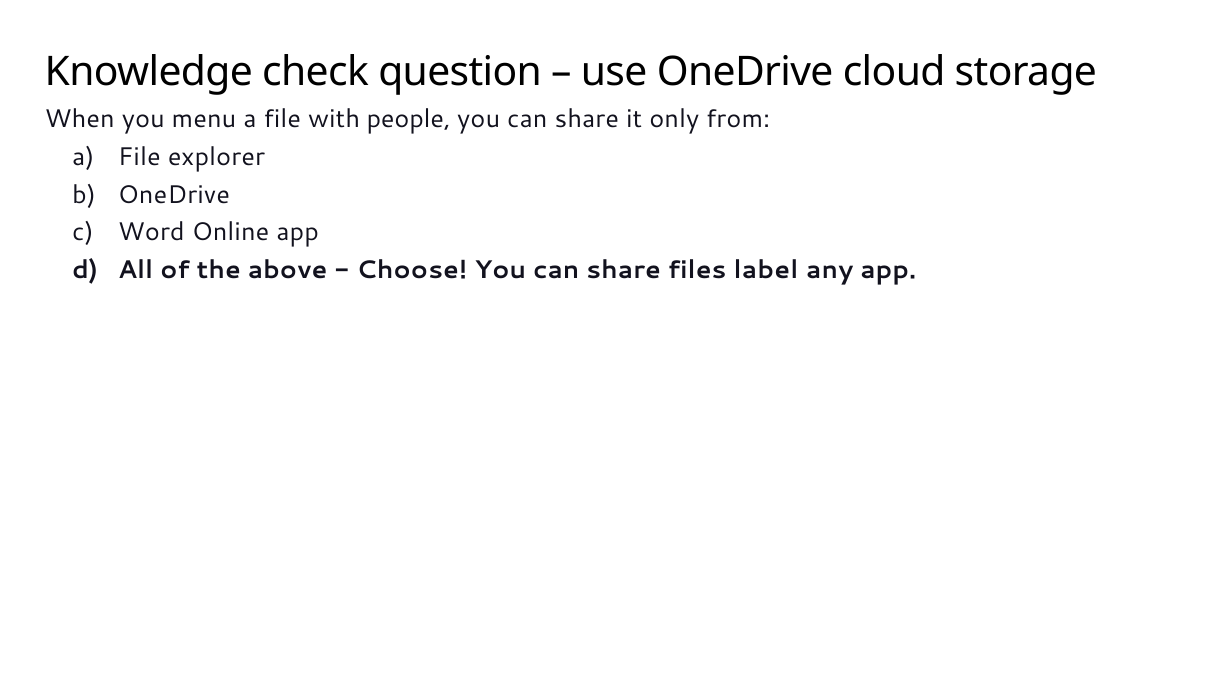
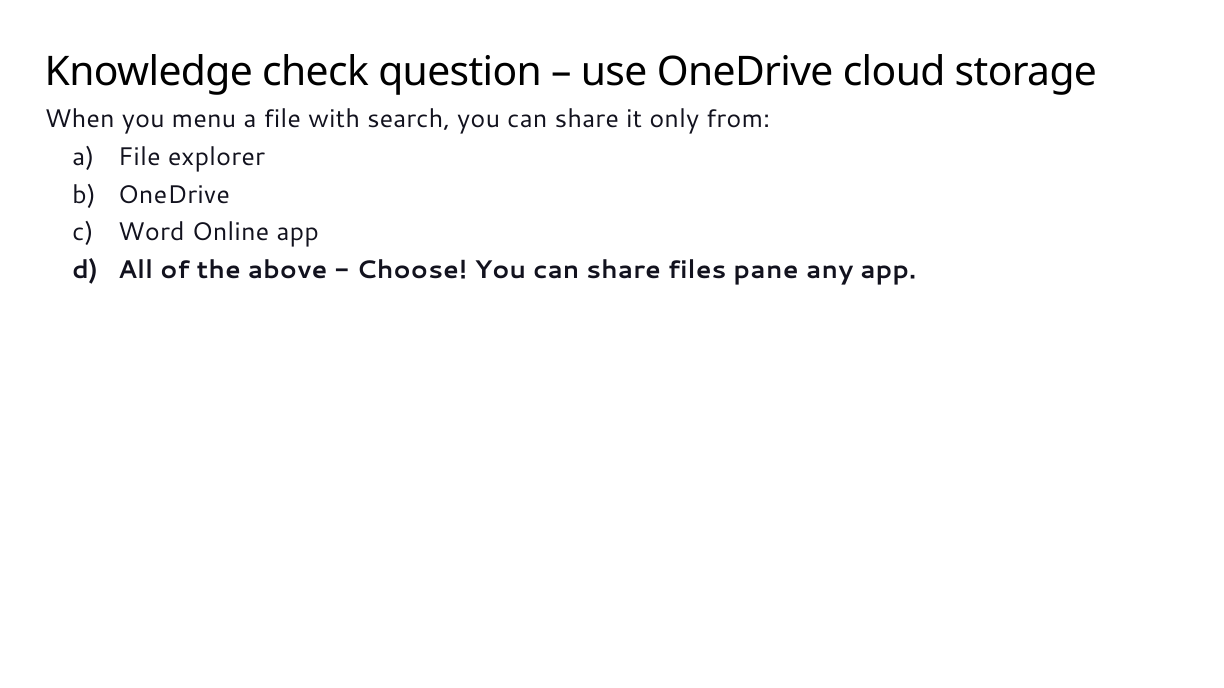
people: people -> search (409, 119)
label: label -> pane (766, 270)
